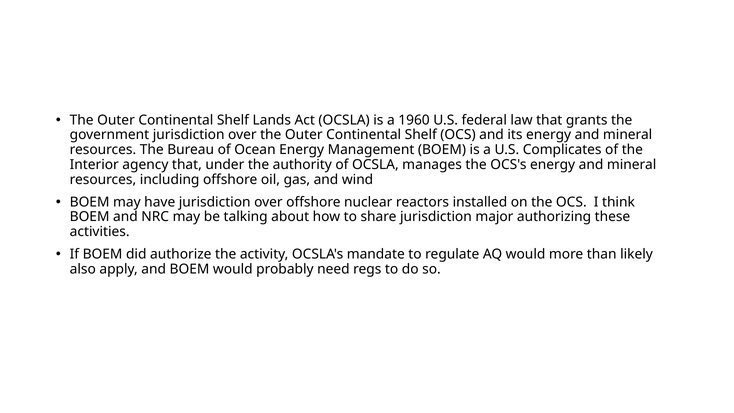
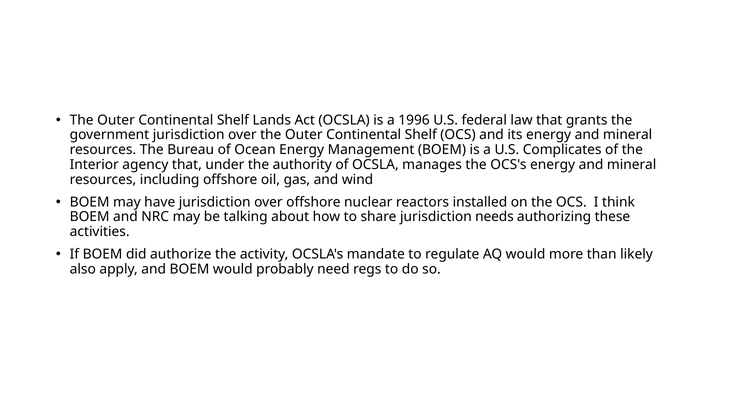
1960: 1960 -> 1996 (414, 120)
major: major -> needs (494, 217)
